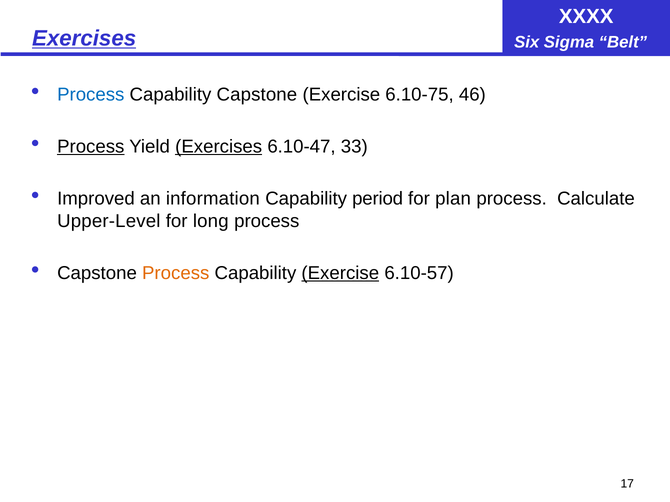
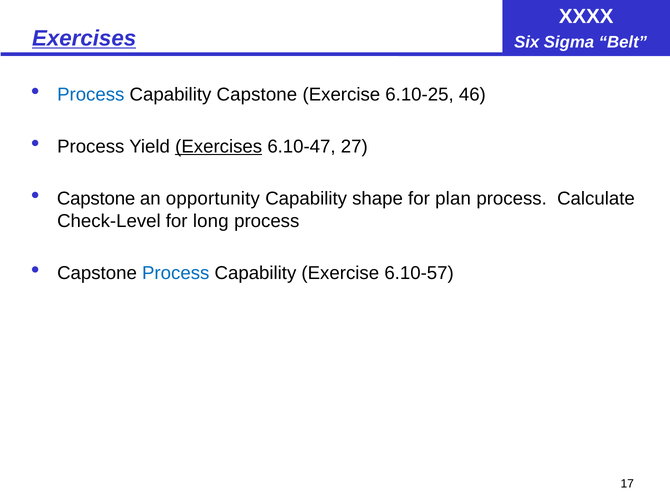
6.10-75: 6.10-75 -> 6.10-25 (420, 95)
Process underline: present -> none (91, 147)
33: 33 -> 27 (354, 147)
Improved: Improved -> Capstone (96, 199)
information: information -> opportunity (213, 199)
period: period -> shape (378, 199)
Upper-Level: Upper-Level -> Check-Level (109, 221)
Process colour: orange -> blue (176, 273)
Exercise underline: present -> none (340, 273)
